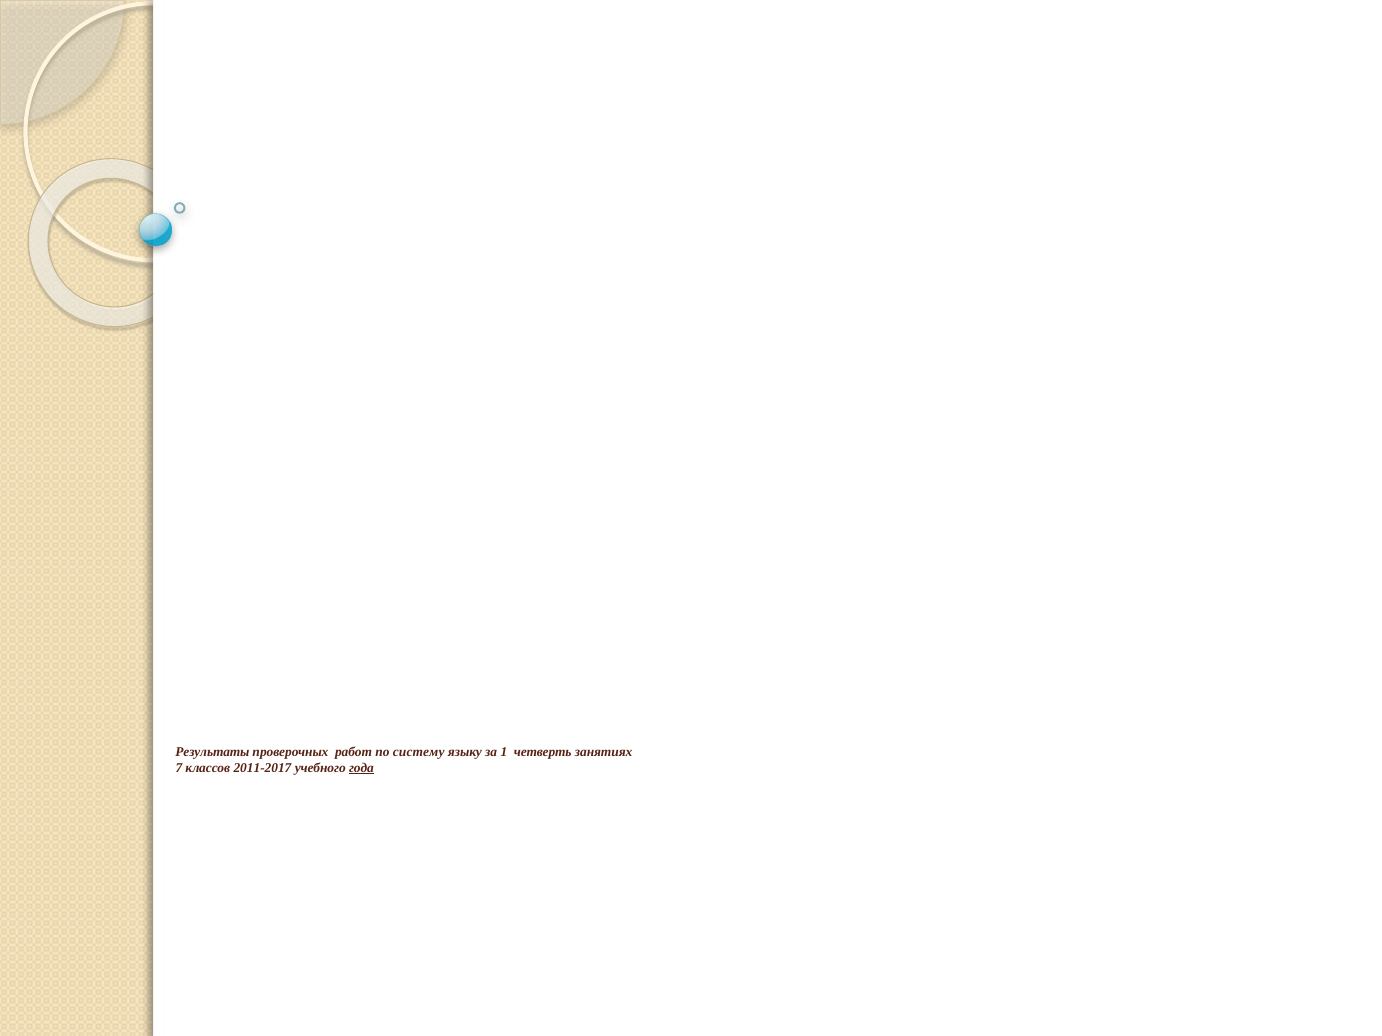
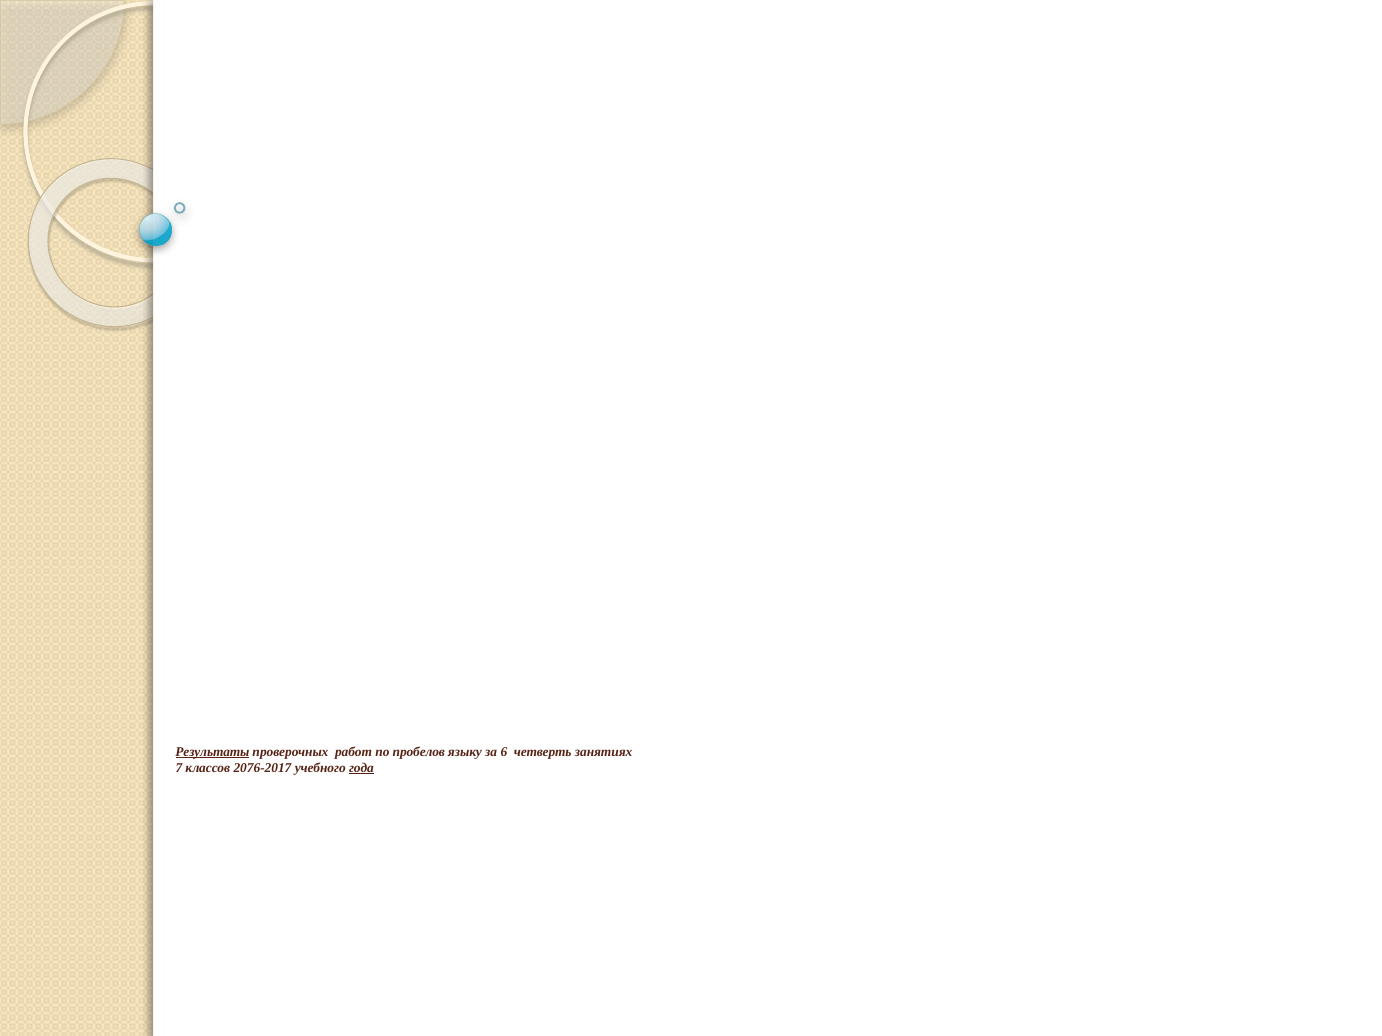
Результаты underline: none -> present (212, 752)
систему: систему -> пробелов (419, 752)
1: 1 -> 6 (504, 752)
2011-2017: 2011-2017 -> 2076-2017 (262, 768)
